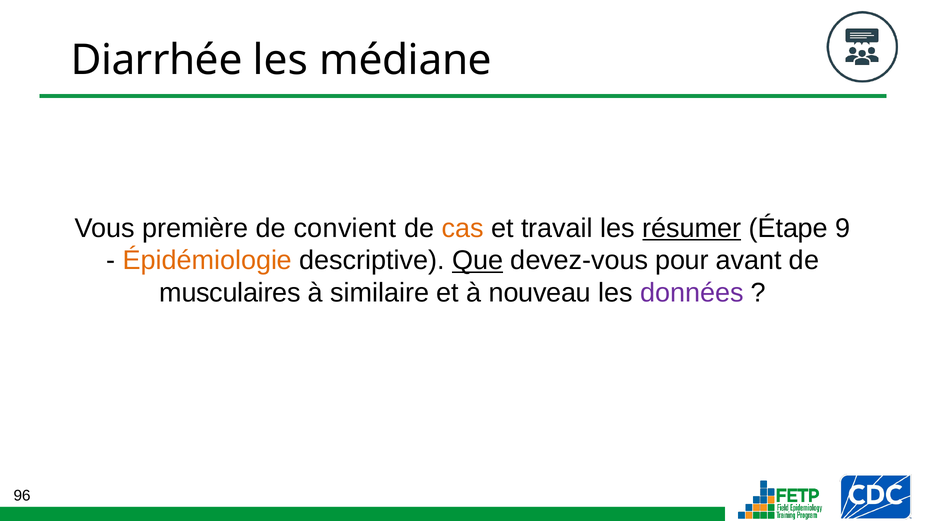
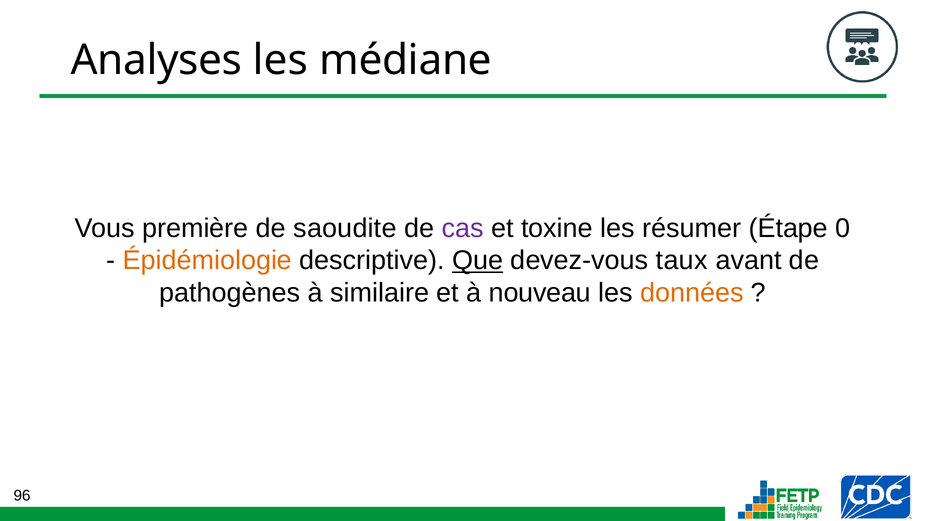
Diarrhée: Diarrhée -> Analyses (156, 60)
convient: convient -> saoudite (345, 228)
cas colour: orange -> purple (463, 228)
travail: travail -> toxine (557, 228)
résumer underline: present -> none (692, 228)
9: 9 -> 0 (843, 228)
pour: pour -> taux (682, 261)
musculaires: musculaires -> pathogènes (230, 293)
données colour: purple -> orange (692, 293)
